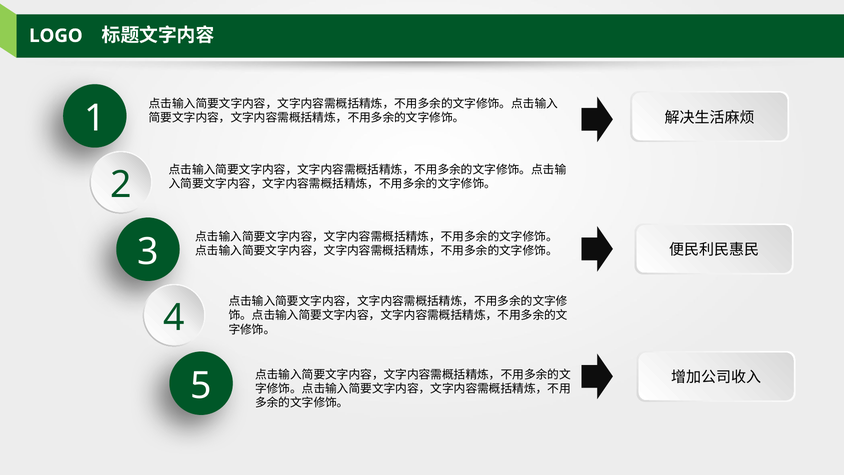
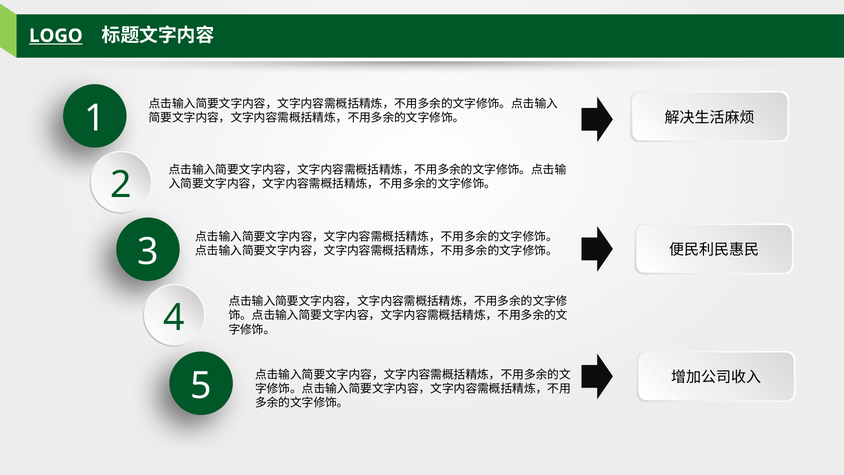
LOGO underline: none -> present (56, 36)
